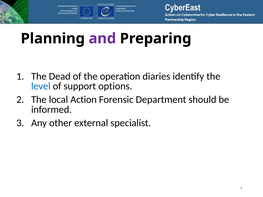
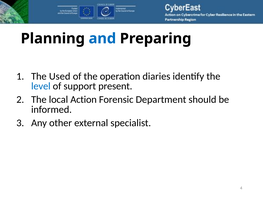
and colour: purple -> blue (102, 39)
Dead: Dead -> Used (60, 76)
options: options -> present (115, 86)
